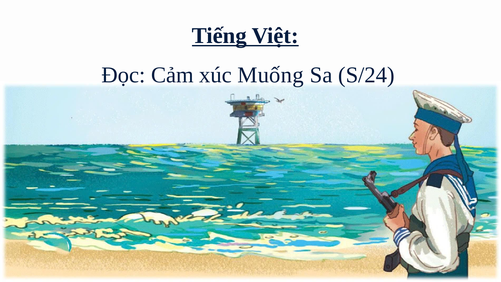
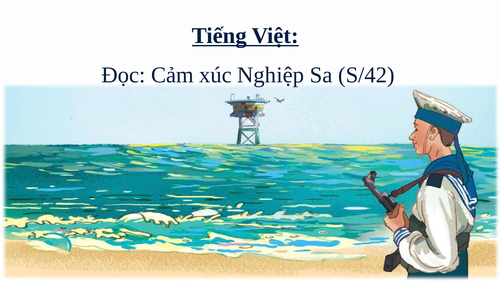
Muống: Muống -> Nghiệp (271, 75)
S/24: S/24 -> S/42 (366, 75)
